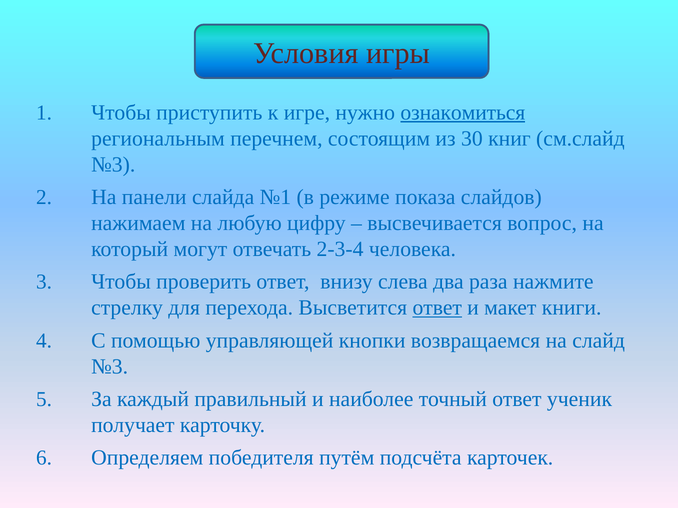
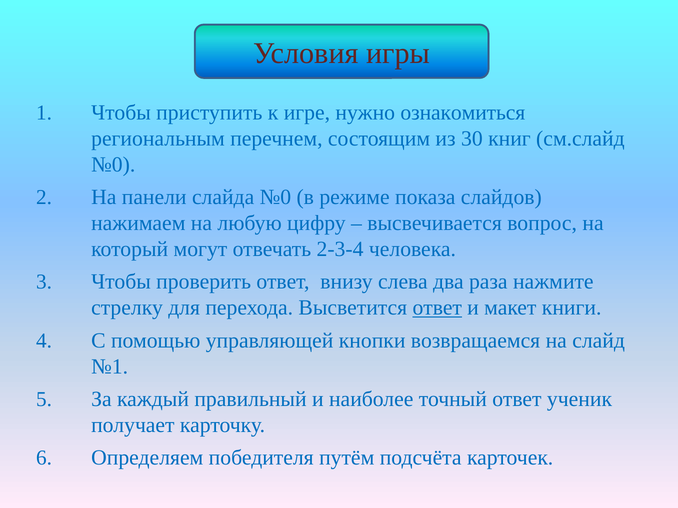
ознакомиться underline: present -> none (463, 113)
№3: №3 -> №0 (113, 165)
слайда №1: №1 -> №0 (275, 197)
№3: №3 -> №1 (110, 367)
